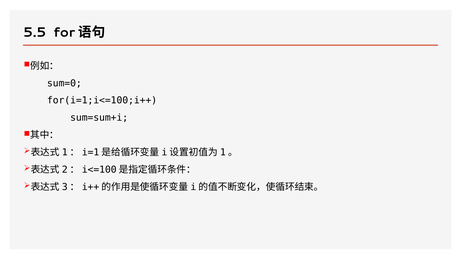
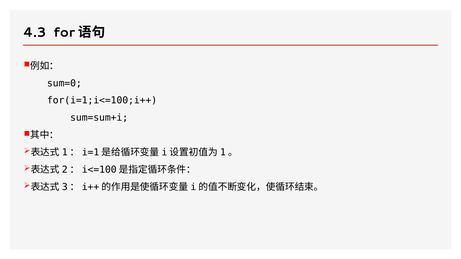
5.5: 5.5 -> 4.3 (35, 32)
